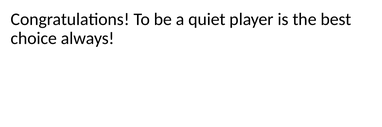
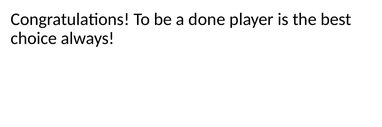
quiet: quiet -> done (207, 19)
